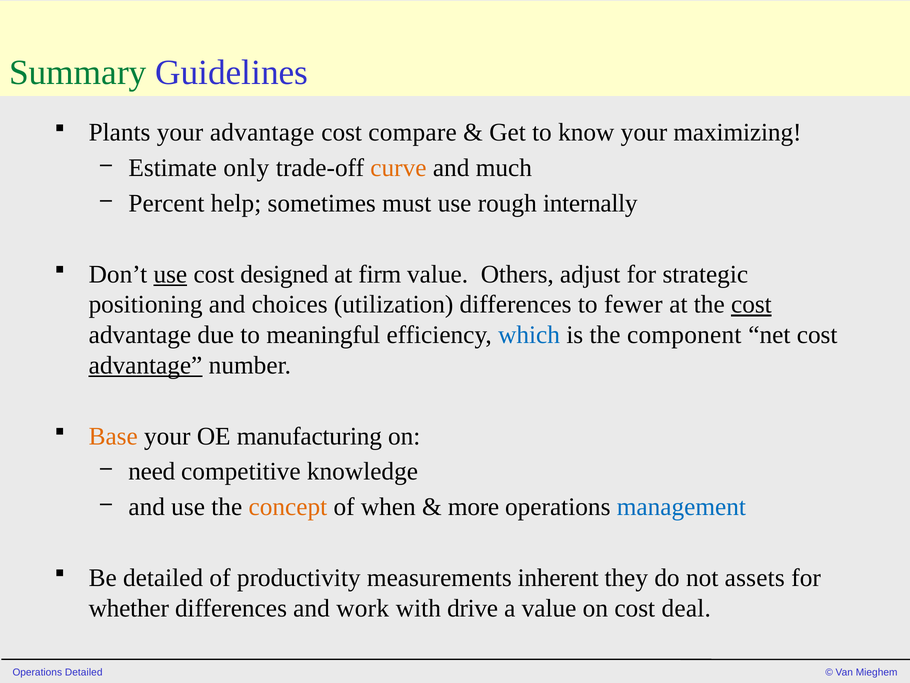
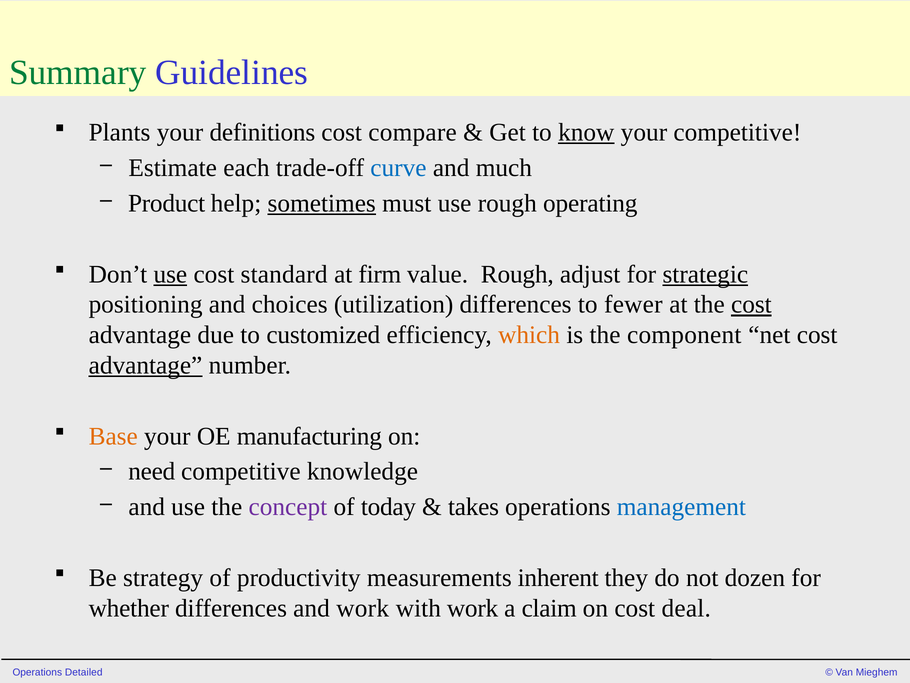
your advantage: advantage -> definitions (262, 132)
know underline: none -> present (586, 132)
your maximizing: maximizing -> competitive (737, 132)
only: only -> each (246, 168)
curve colour: orange -> blue (398, 168)
Percent: Percent -> Product (167, 203)
sometimes underline: none -> present (322, 203)
internally: internally -> operating (590, 203)
designed: designed -> standard (284, 274)
value Others: Others -> Rough (517, 274)
strategic underline: none -> present (705, 274)
meaningful: meaningful -> customized (323, 335)
which colour: blue -> orange (529, 335)
concept colour: orange -> purple (288, 507)
when: when -> today (388, 507)
more: more -> takes (474, 507)
Be detailed: detailed -> strategy (163, 577)
assets: assets -> dozen (755, 577)
with drive: drive -> work (473, 608)
a value: value -> claim (549, 608)
